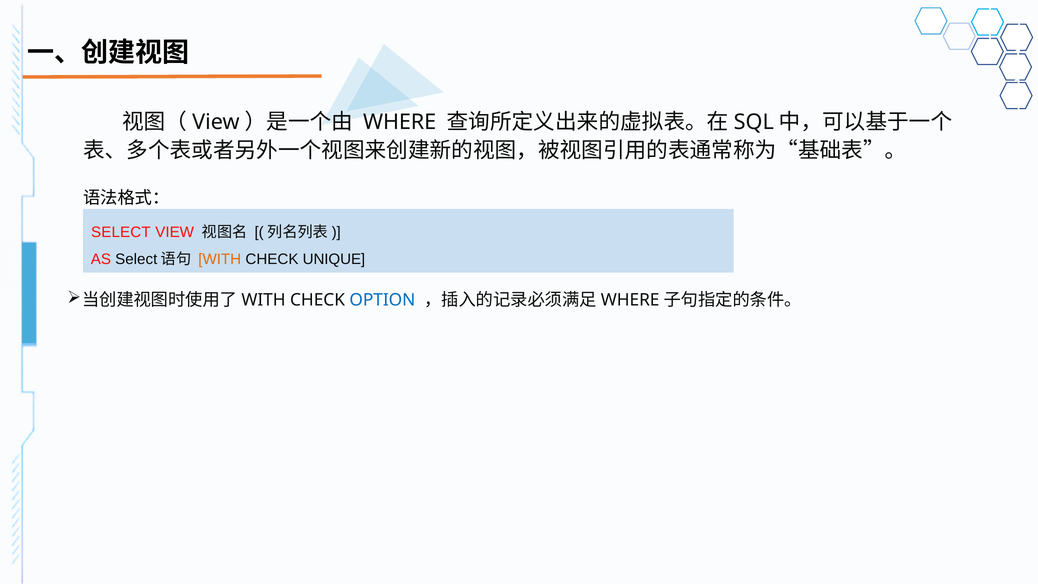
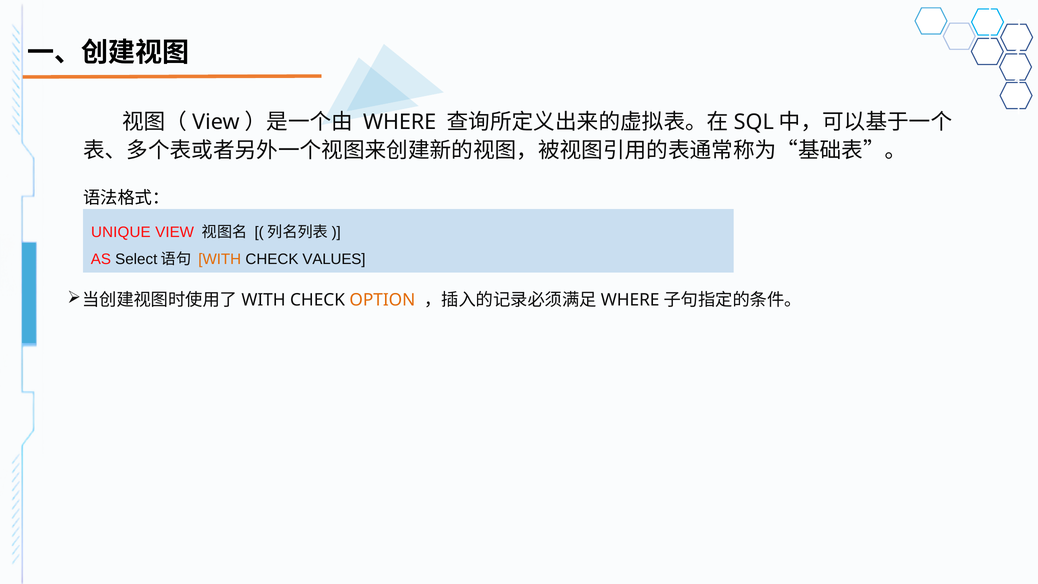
SELECT: SELECT -> UNIQUE (121, 232)
UNIQUE: UNIQUE -> VALUES (334, 259)
OPTION colour: blue -> orange (382, 300)
